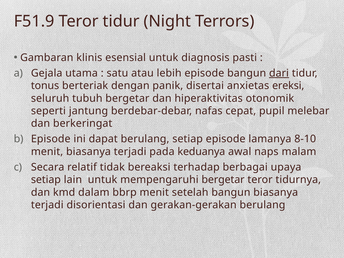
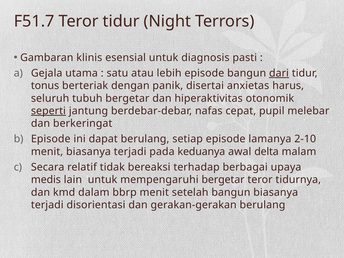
F51.9: F51.9 -> F51.7 (34, 21)
ereksi: ereksi -> harus (288, 86)
seperti underline: none -> present (48, 111)
8-10: 8-10 -> 2-10 (305, 139)
naps: naps -> delta (267, 152)
setiap: setiap -> medis (46, 180)
